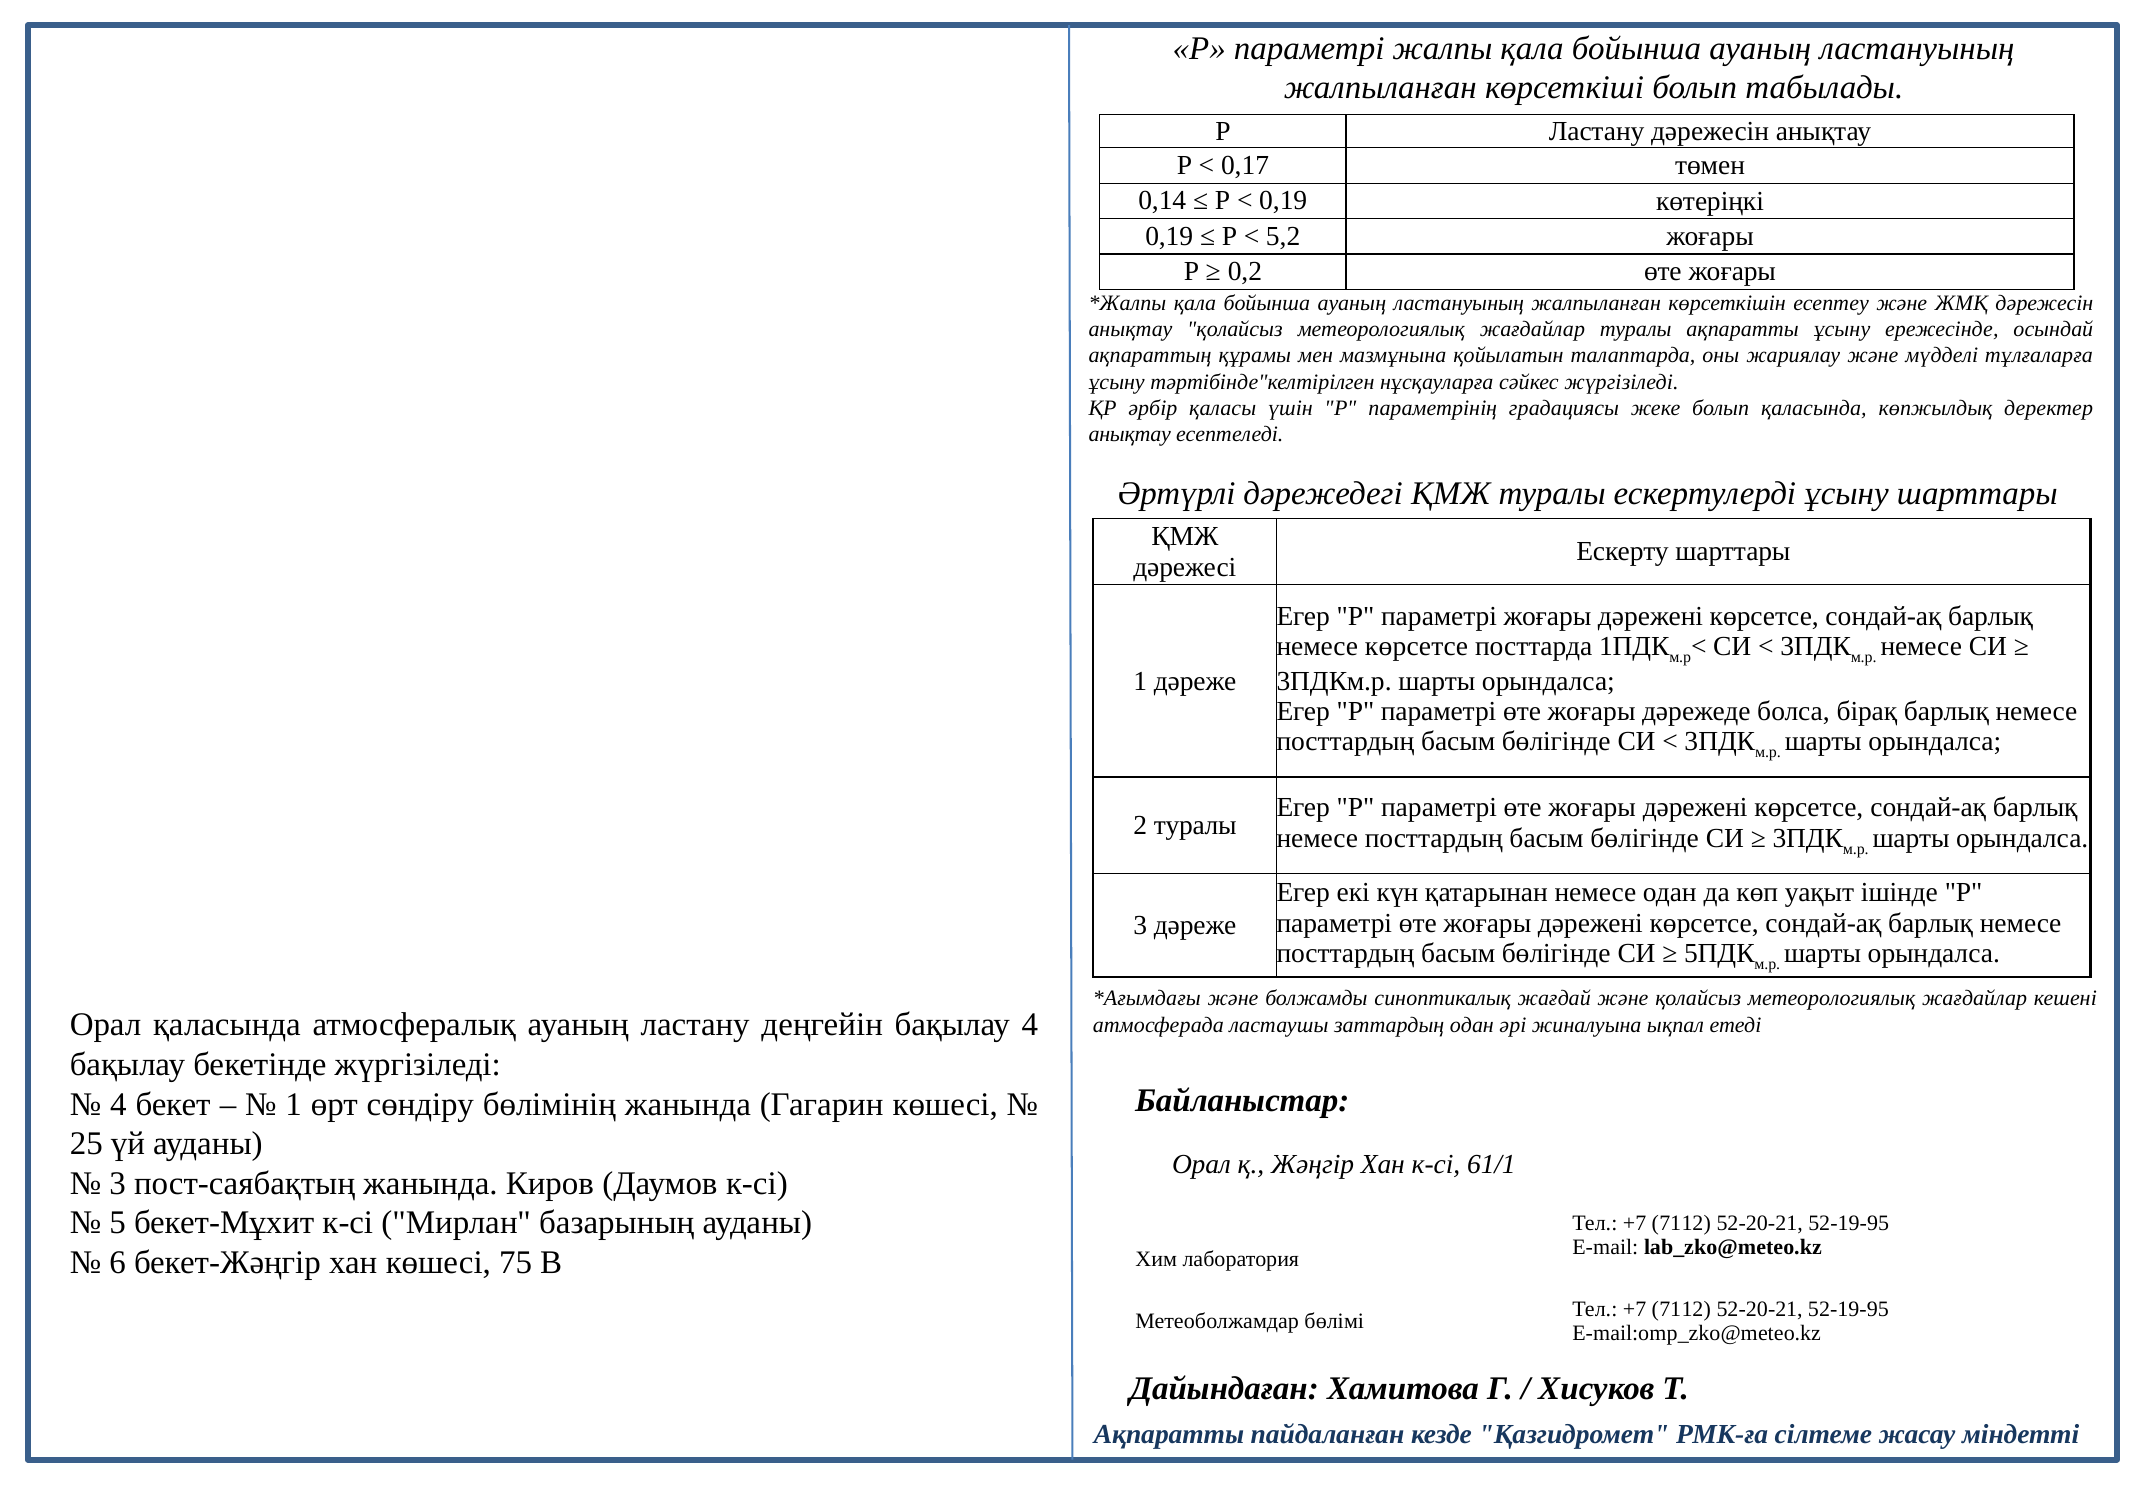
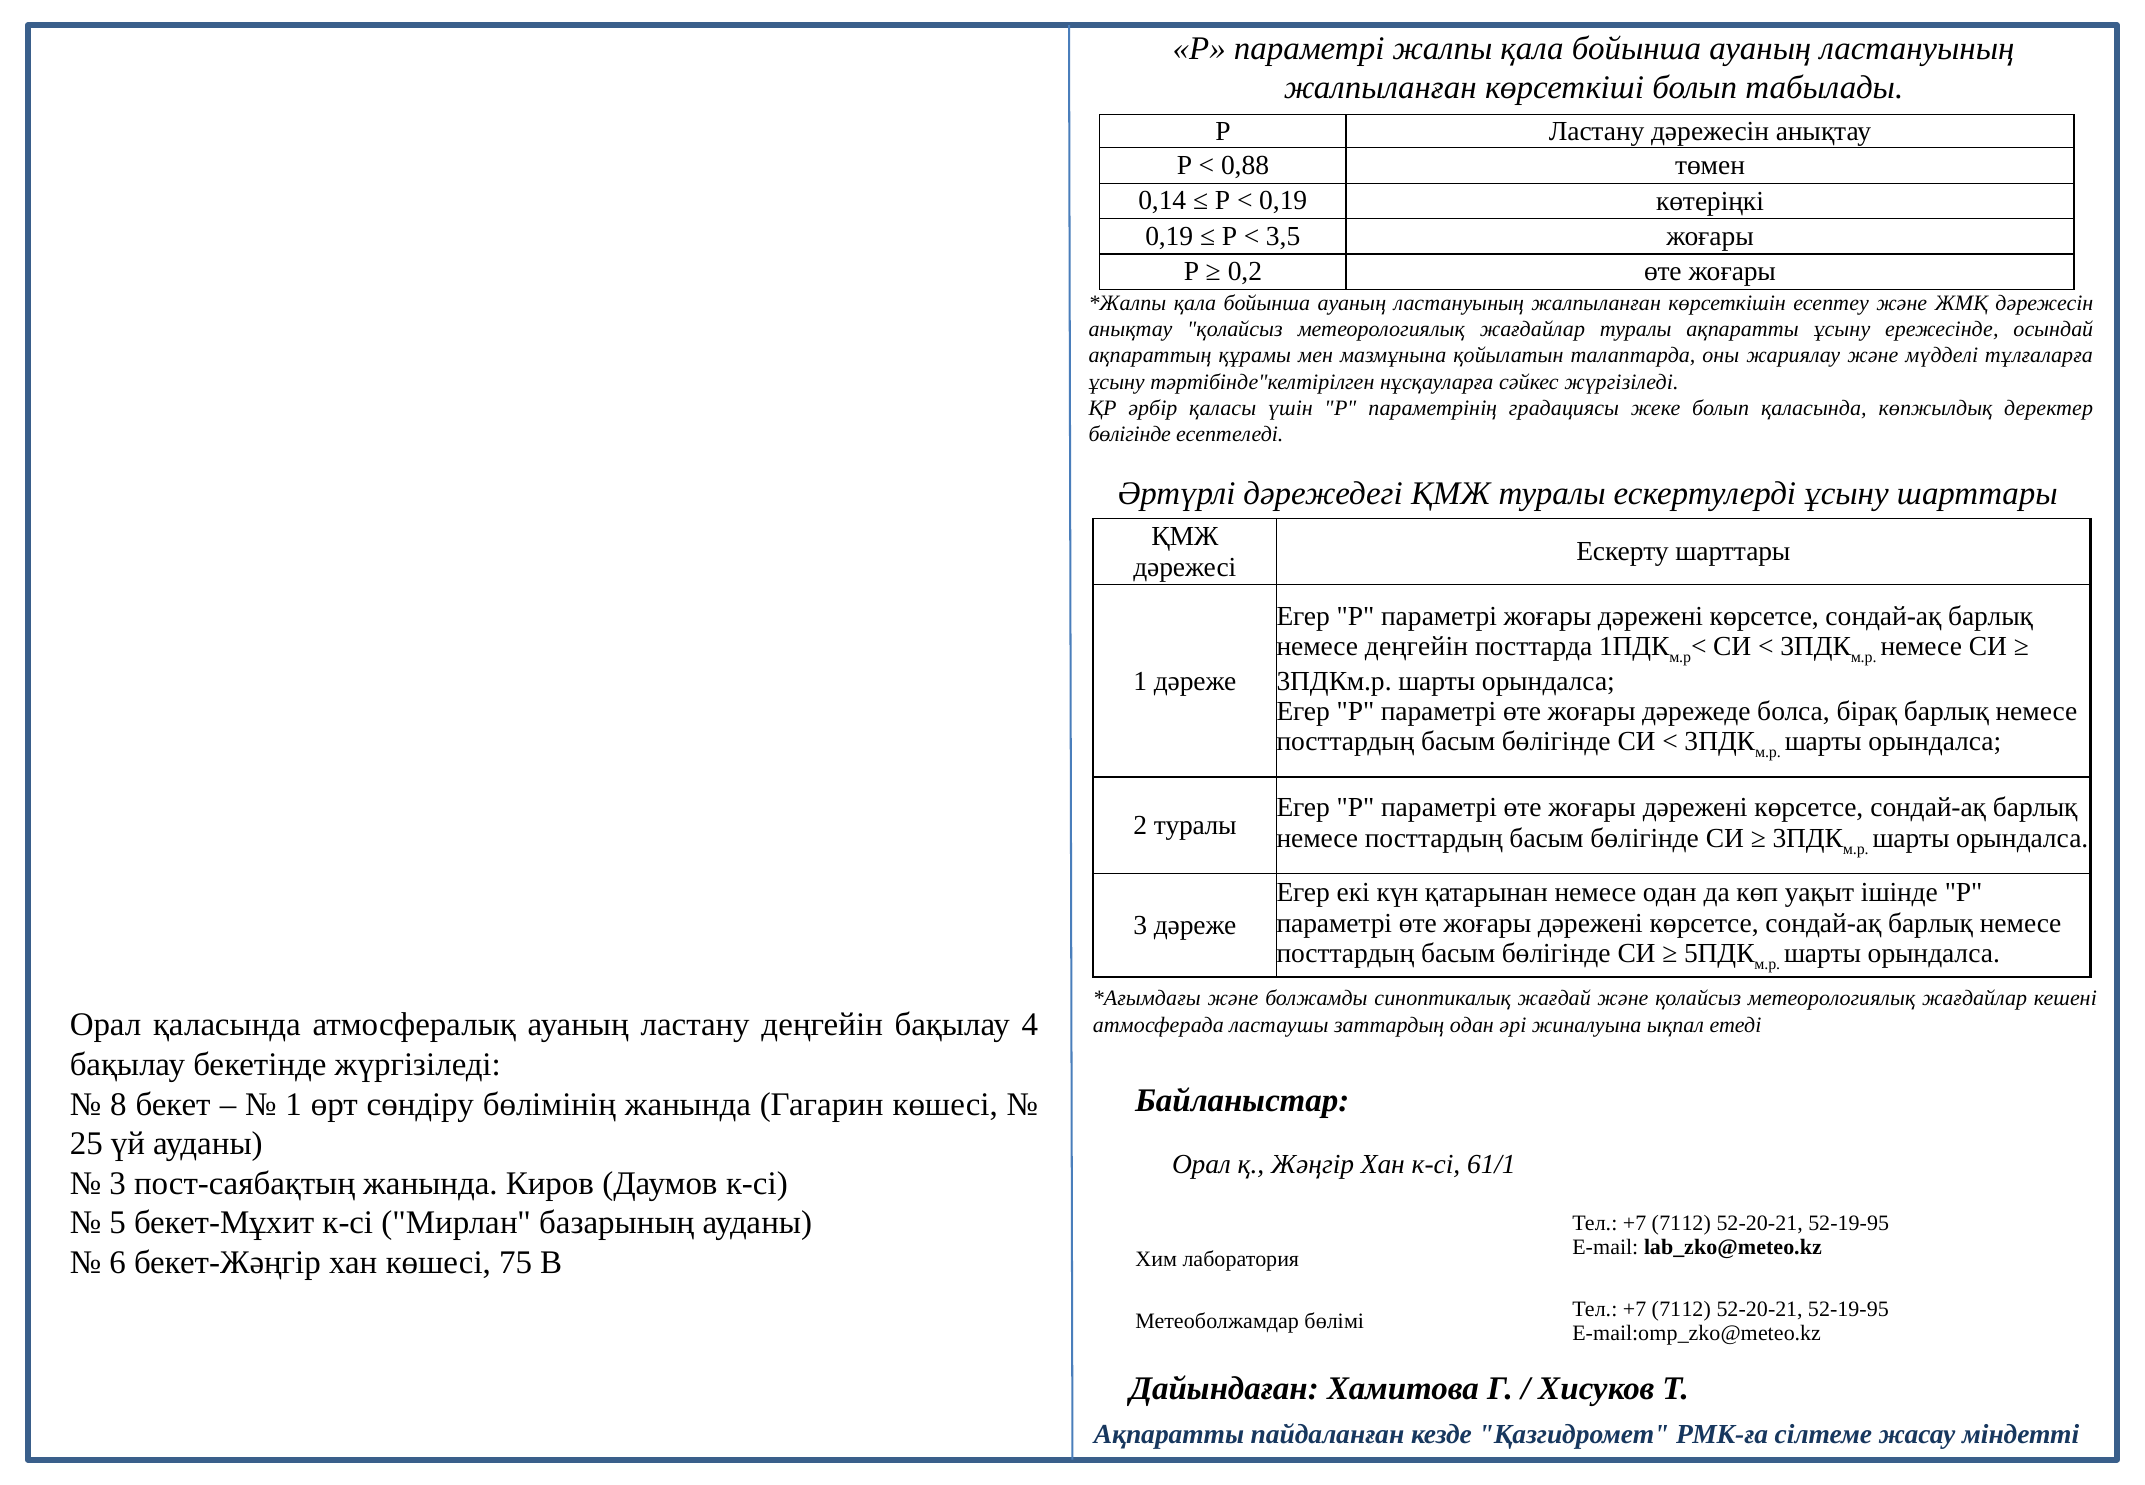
0,17: 0,17 -> 0,88 (1245, 165)
5,2: 5,2 -> 3,5 (1283, 236)
анықтау: анықтау -> бөлігінде (1130, 435)
немесе көрсетсе: көрсетсе -> деңгейін (1417, 646)
4: 4 -> 8 (118, 1104)
